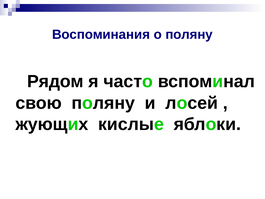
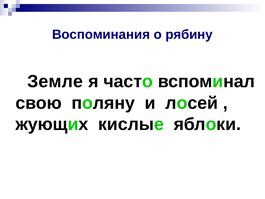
о поляну: поляну -> рябину (189, 34)
Рядом: Рядом -> Земле (55, 81)
